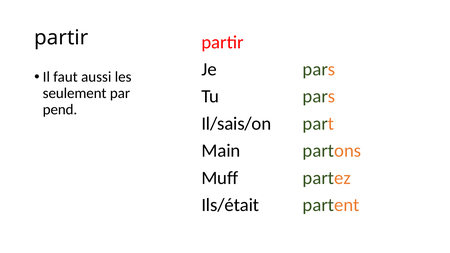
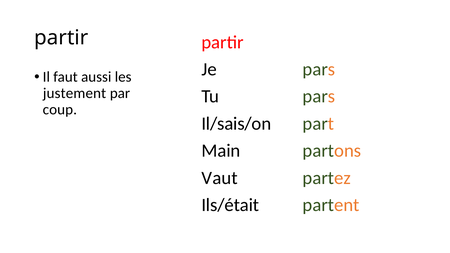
seulement: seulement -> justement (75, 93)
pend: pend -> coup (60, 110)
Muff: Muff -> Vaut (220, 178)
